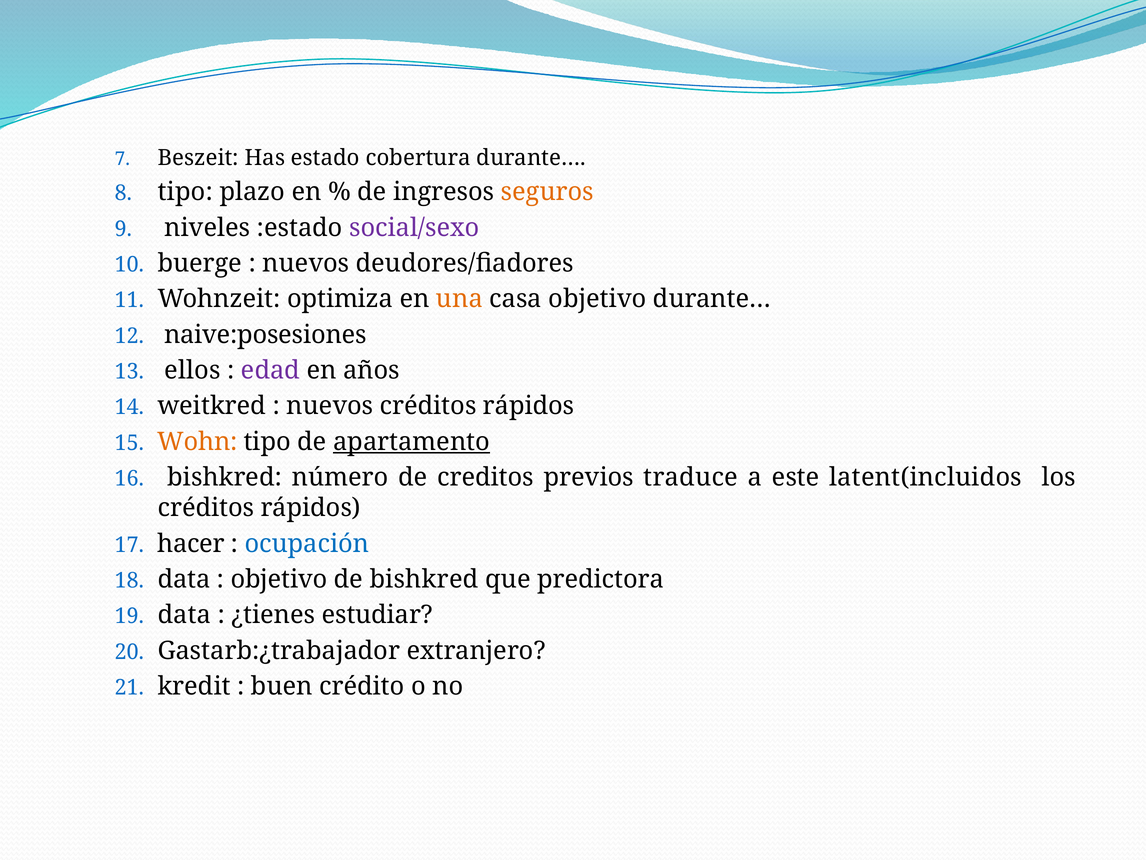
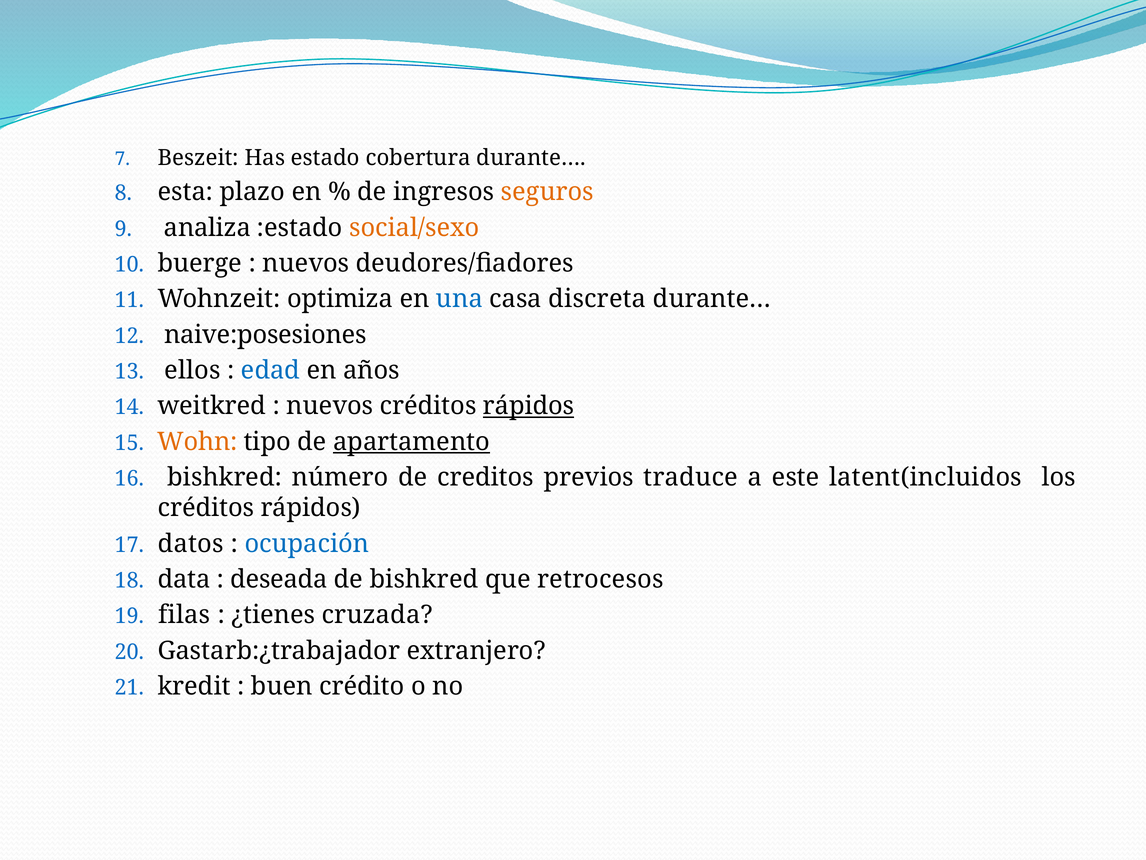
tipo: tipo -> esta (185, 192)
niveles: niveles -> analiza (207, 228)
social/sexo colour: purple -> orange (414, 228)
una colour: orange -> blue (459, 299)
casa objetivo: objetivo -> discreta (597, 299)
edad colour: purple -> blue (271, 370)
rápidos underline: none -> present (529, 406)
hacer: hacer -> datos (191, 543)
objetivo: objetivo -> deseada (279, 579)
predictora: predictora -> retrocesos (600, 579)
data: data -> filas (184, 615)
estudiar: estudiar -> cruzada (377, 615)
